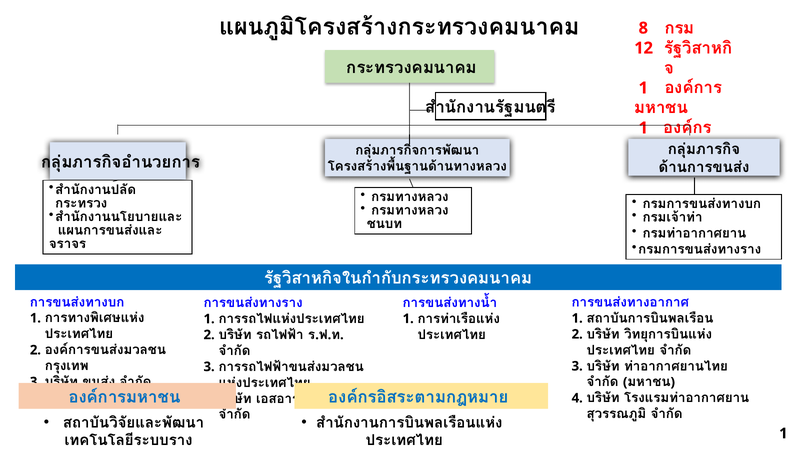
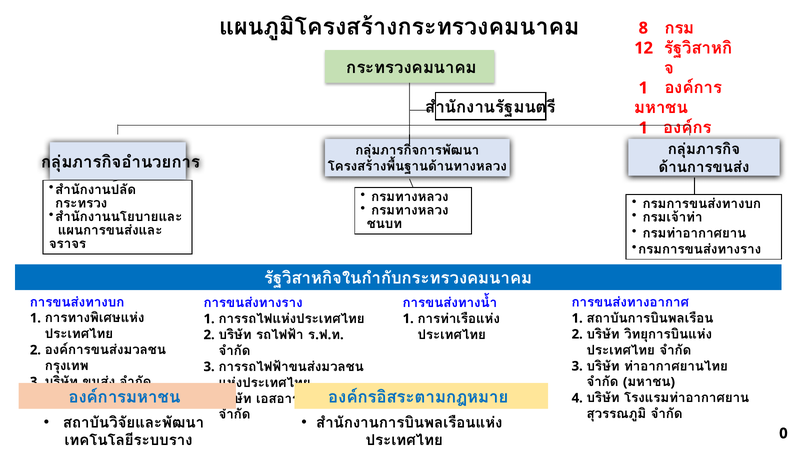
1: 1 -> 0 (783, 434)
